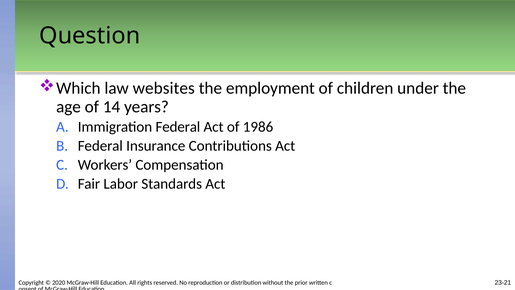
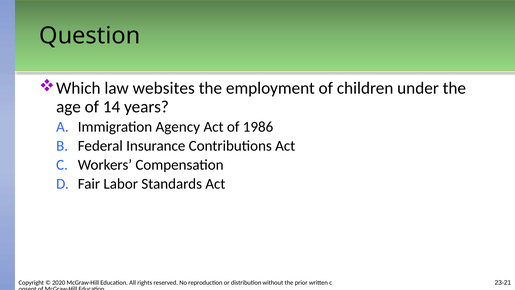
Immigration Federal: Federal -> Agency (178, 127)
